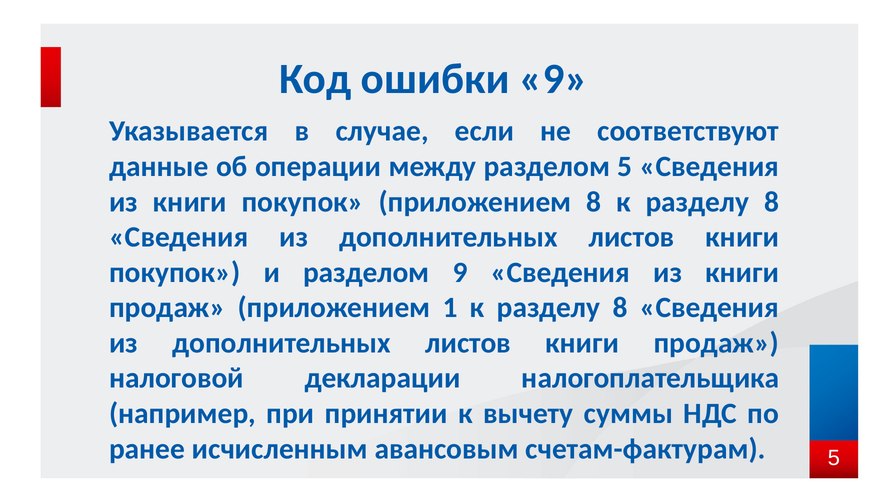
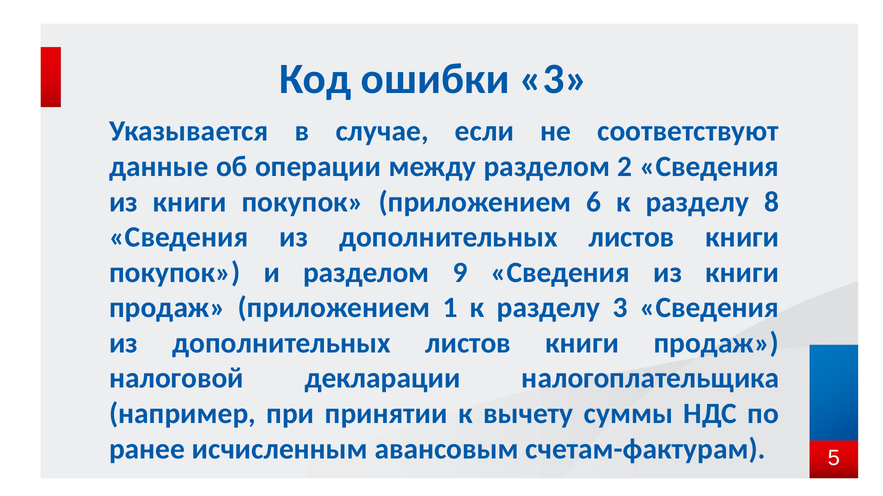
ошибки 9: 9 -> 3 (554, 79)
разделом 5: 5 -> 2 (625, 167)
приложением 8: 8 -> 6 (594, 202)
1 к разделу 8: 8 -> 3 (620, 308)
